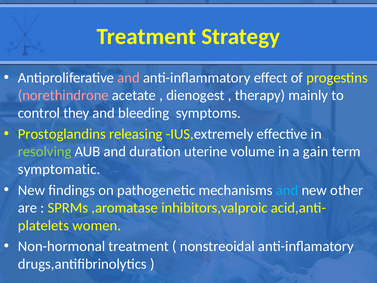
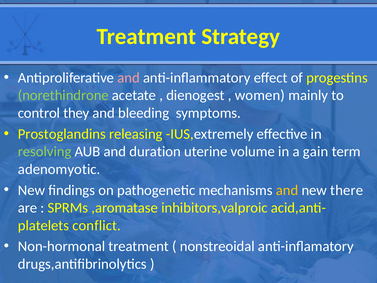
norethindrone colour: pink -> light green (63, 95)
therapy: therapy -> women (260, 95)
symptomatic: symptomatic -> adenomyotic (59, 169)
and colour: light blue -> yellow (287, 190)
other: other -> there (347, 190)
women: women -> conflict (97, 225)
